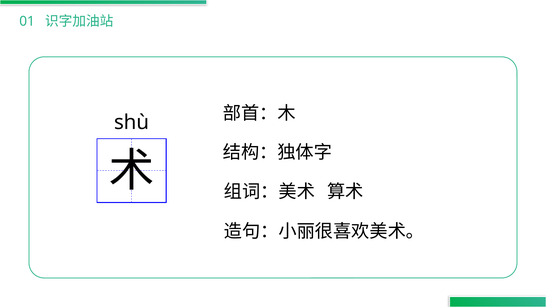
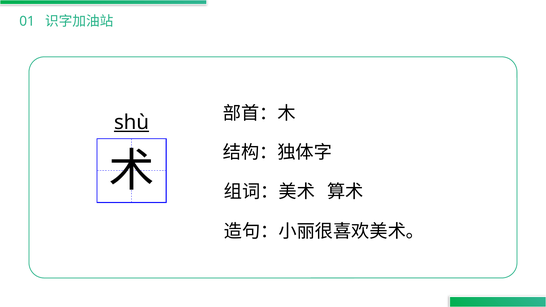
shù underline: none -> present (132, 123)
